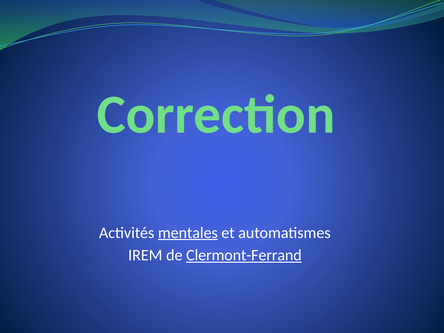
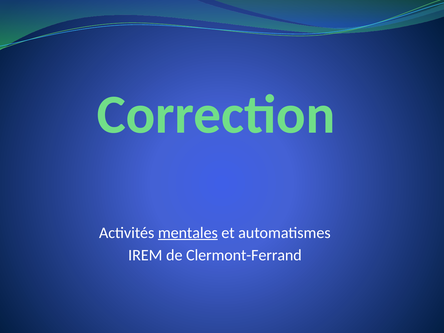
Clermont-Ferrand underline: present -> none (244, 255)
